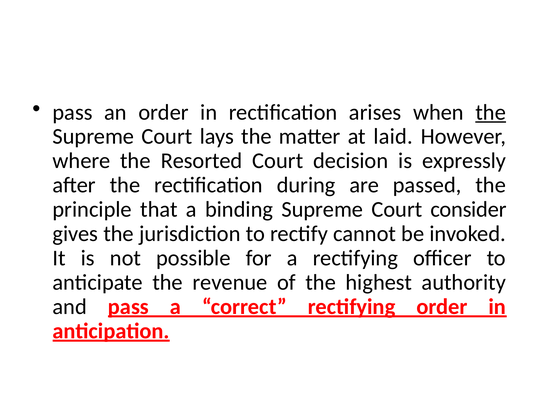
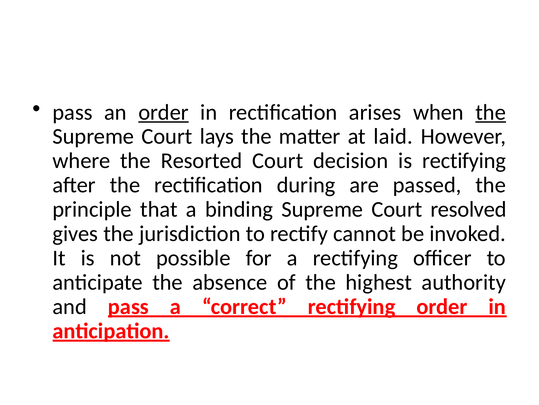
order underline: none -> present (164, 112)
is expressly: expressly -> rectifying (464, 161)
consider: consider -> resolved (468, 209)
revenue: revenue -> absence (230, 282)
